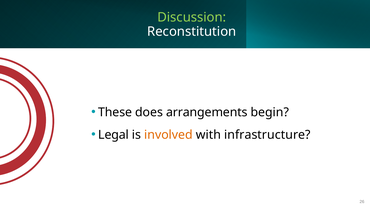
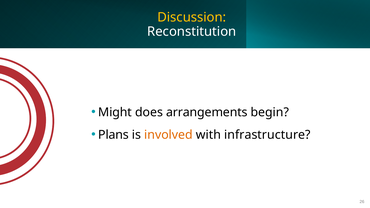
Discussion colour: light green -> yellow (192, 17)
These: These -> Might (115, 112)
Legal: Legal -> Plans (114, 135)
